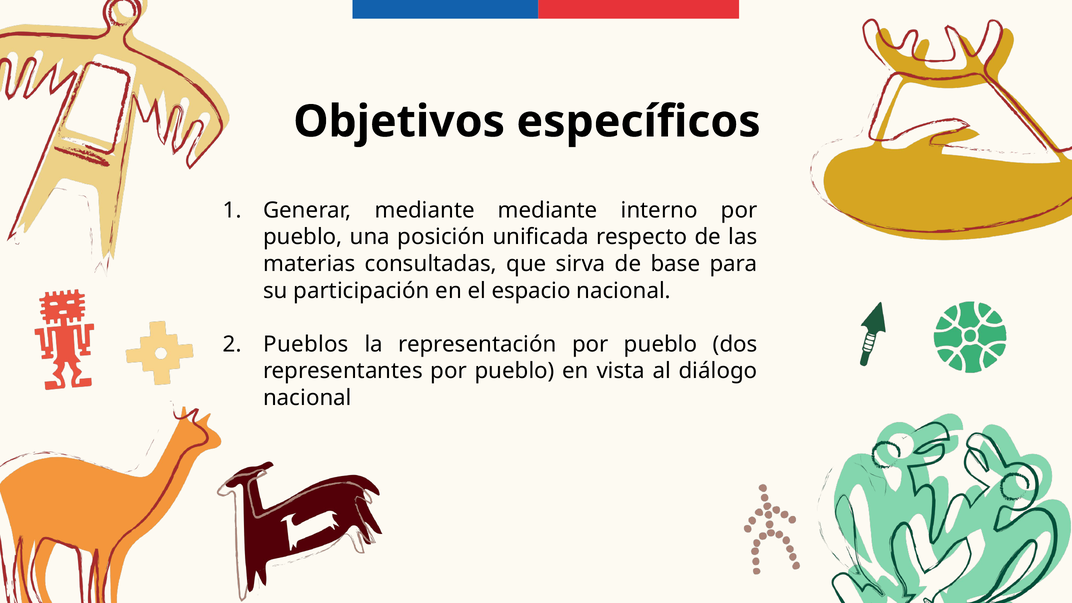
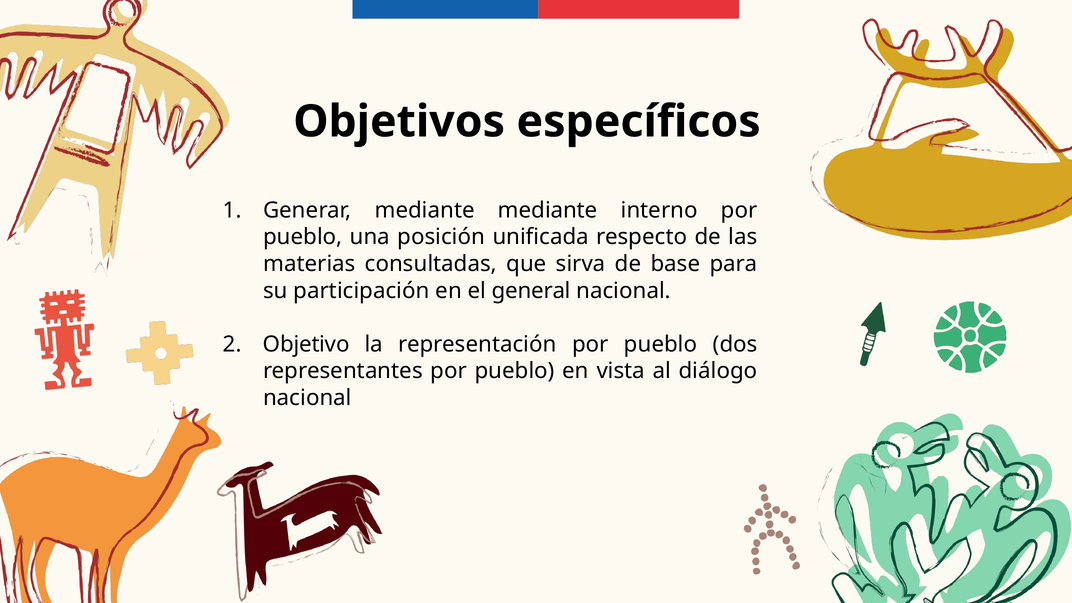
espacio: espacio -> general (531, 291)
Pueblos: Pueblos -> Objetivo (306, 344)
